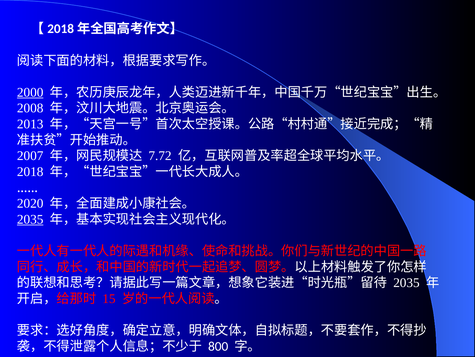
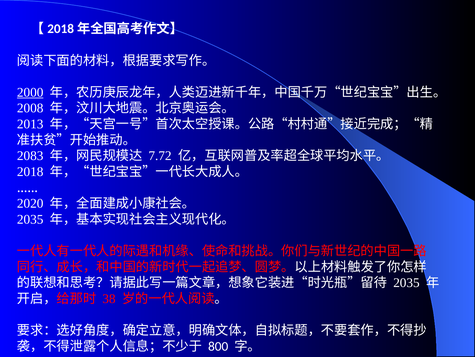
2007: 2007 -> 2083 (30, 156)
2035 underline: present -> none (30, 219)
15: 15 -> 38 (109, 298)
